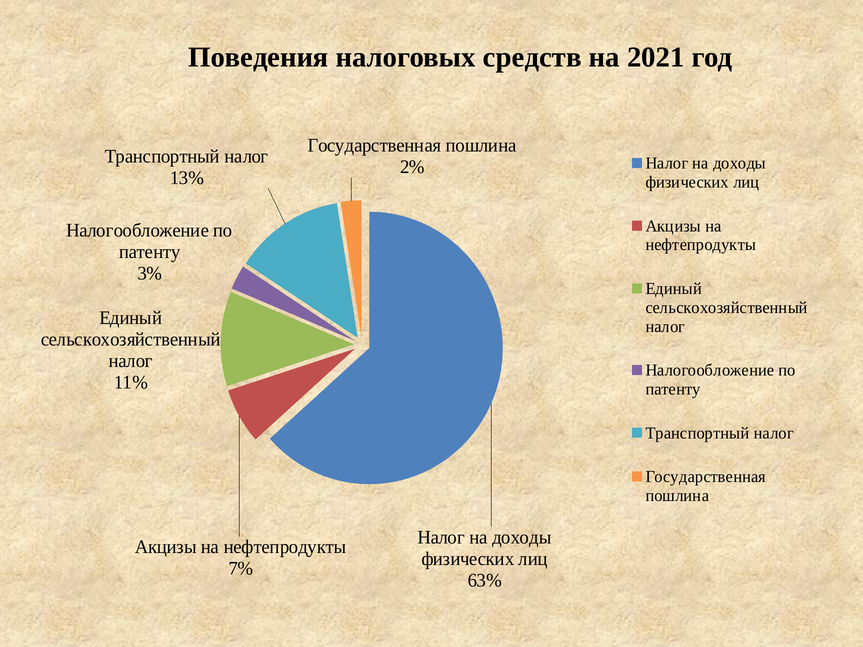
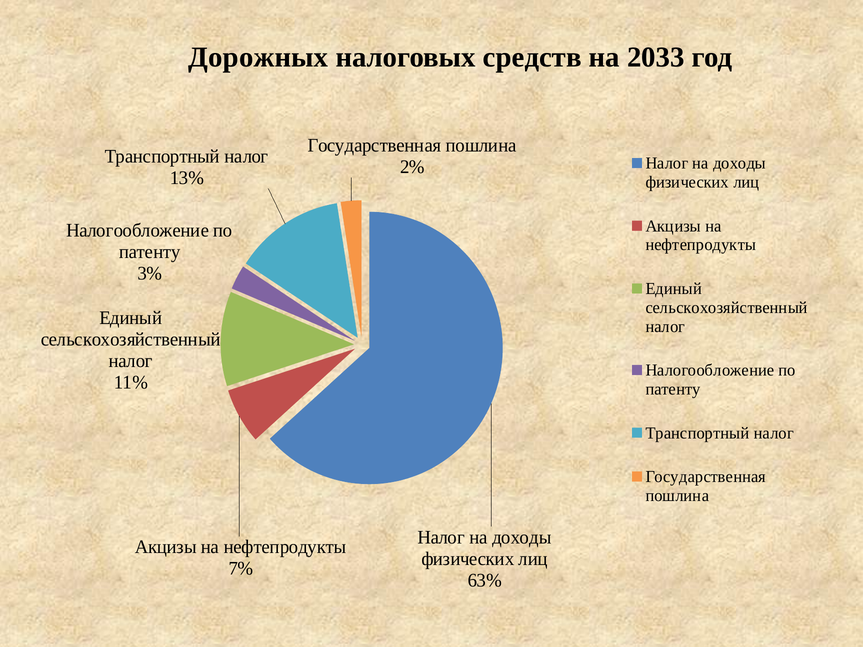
Поведения: Поведения -> Дорожных (258, 57)
2021: 2021 -> 2033 (656, 57)
